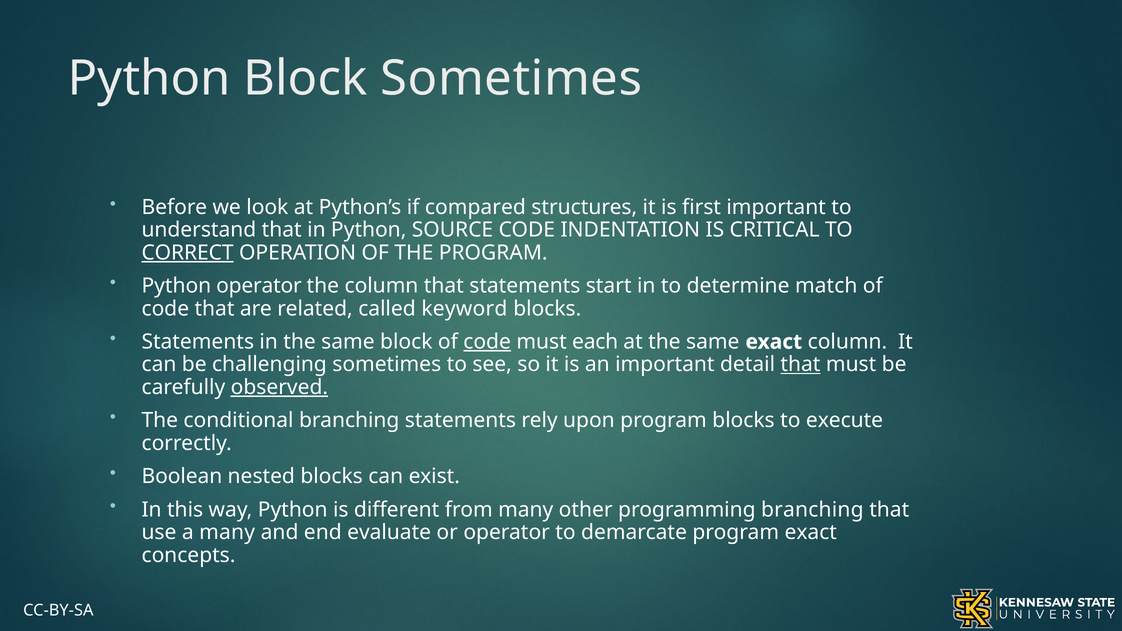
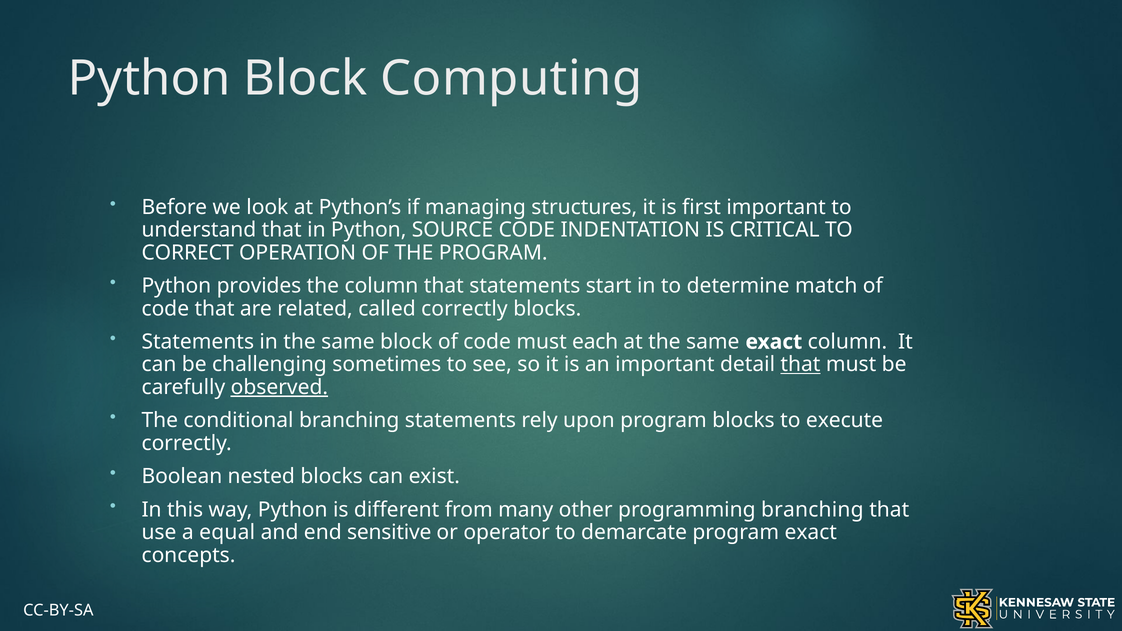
Block Sometimes: Sometimes -> Computing (511, 79)
compared: compared -> managing (475, 207)
CORRECT underline: present -> none (188, 253)
Python operator: operator -> provides (259, 286)
called keyword: keyword -> correctly (464, 309)
code underline: present -> none (487, 342)
a many: many -> equal (227, 532)
evaluate: evaluate -> sensitive (389, 532)
